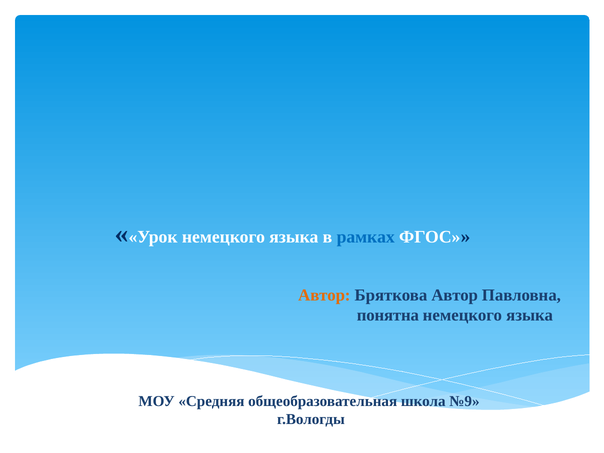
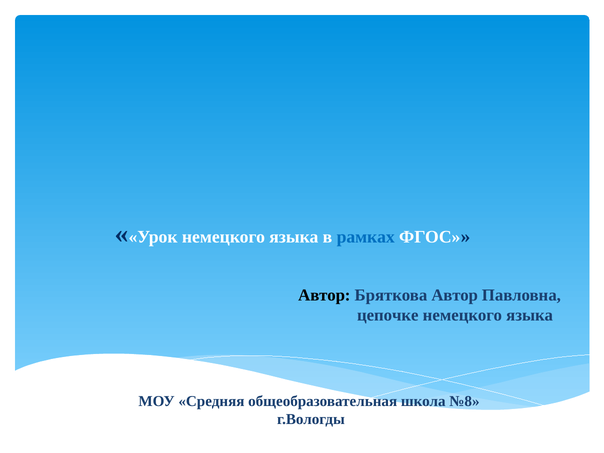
Автор colour: orange -> black (324, 295)
понятна: понятна -> цепочке (388, 315)
№9: №9 -> №8 (464, 401)
